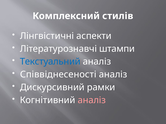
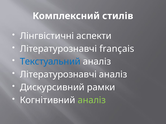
штампи: штампи -> français (117, 49)
Співвіднесеності: Співвіднесеності -> Літературознавчі (58, 75)
аналіз colour: pink -> light green (92, 101)
